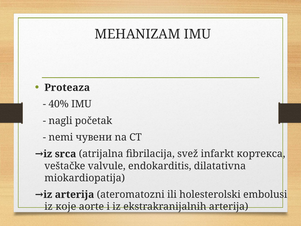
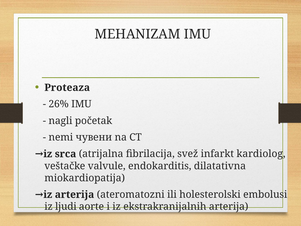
40%: 40% -> 26% (59, 104)
кортекса: кортекса -> kardiolog (261, 154)
које: које -> ljudi (66, 206)
